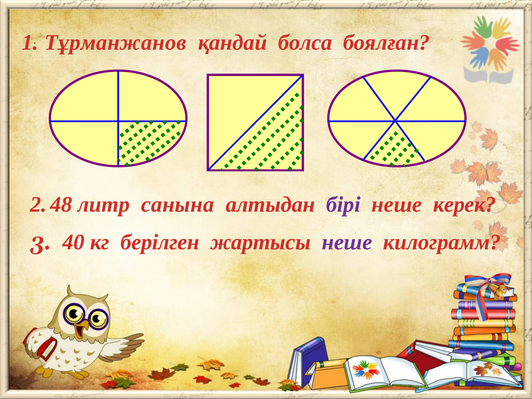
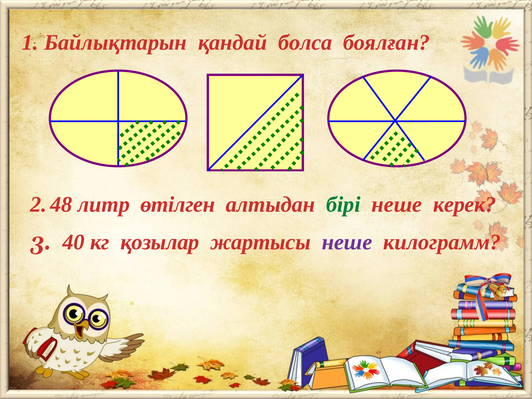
Тұрманжанов: Тұрманжанов -> Байлықтарын (115, 42)
санына: санына -> өтілген (178, 205)
бірі colour: purple -> green (343, 205)
берілген: берілген -> қозылар (160, 242)
